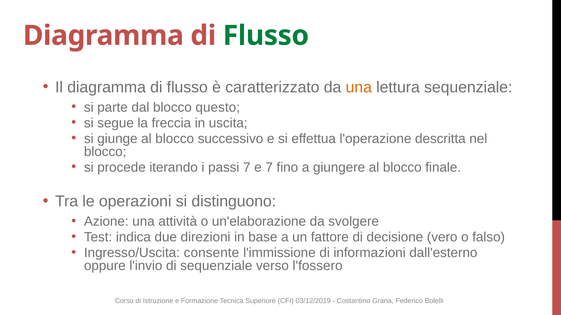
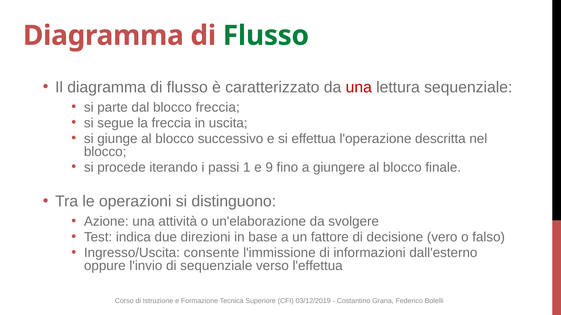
una colour: orange -> red (359, 87)
blocco questo: questo -> freccia (218, 107)
passi 7: 7 -> 1 (247, 168)
e 7: 7 -> 9 (269, 168)
l'fossero: l'fossero -> l'effettua (318, 266)
